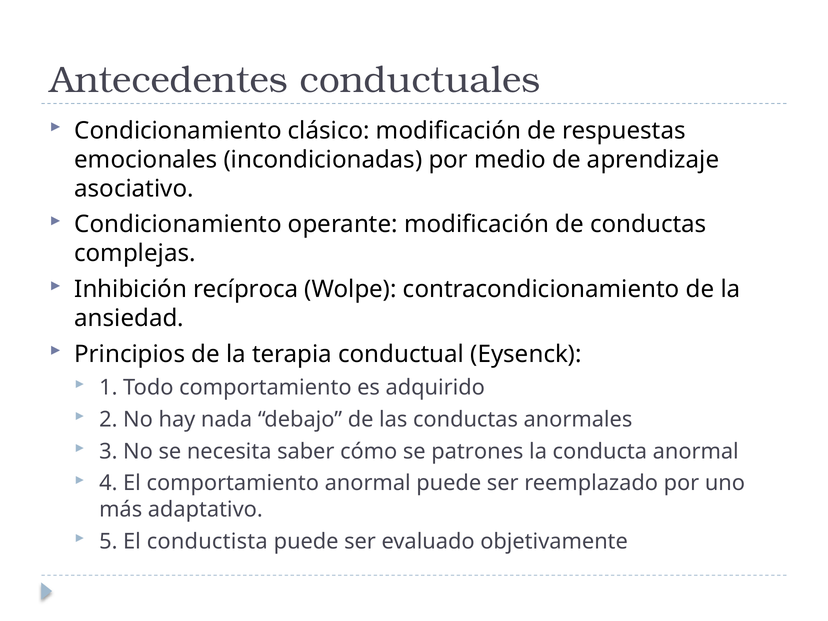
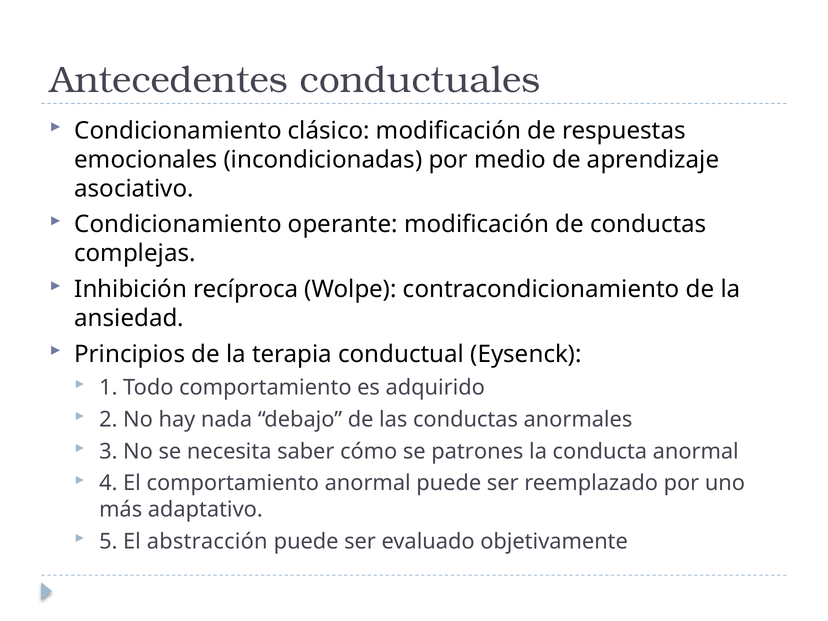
conductista: conductista -> abstracción (207, 541)
